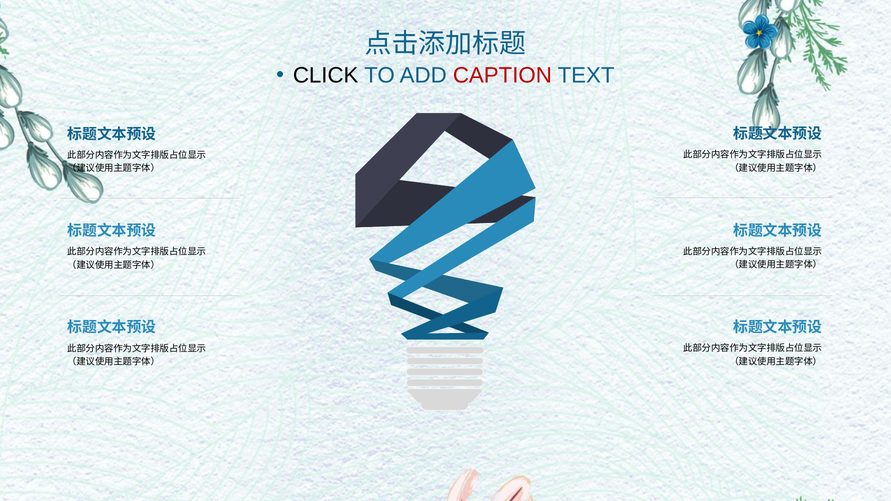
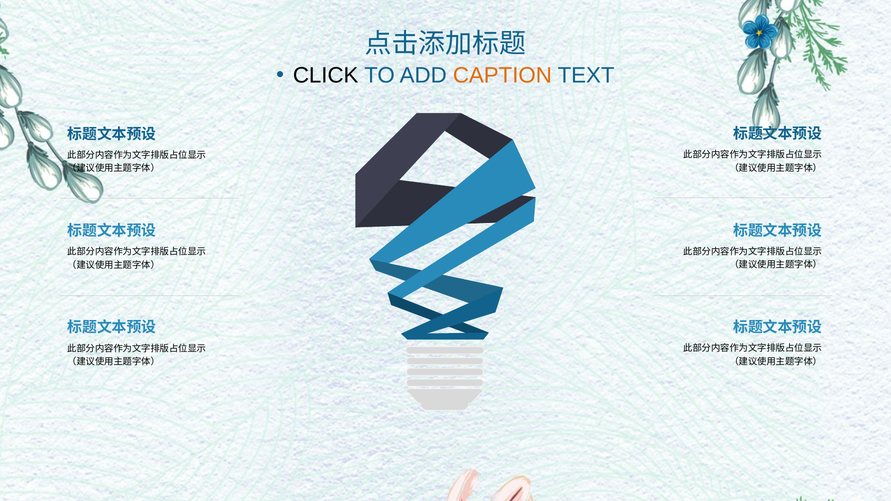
CAPTION colour: red -> orange (502, 76)
